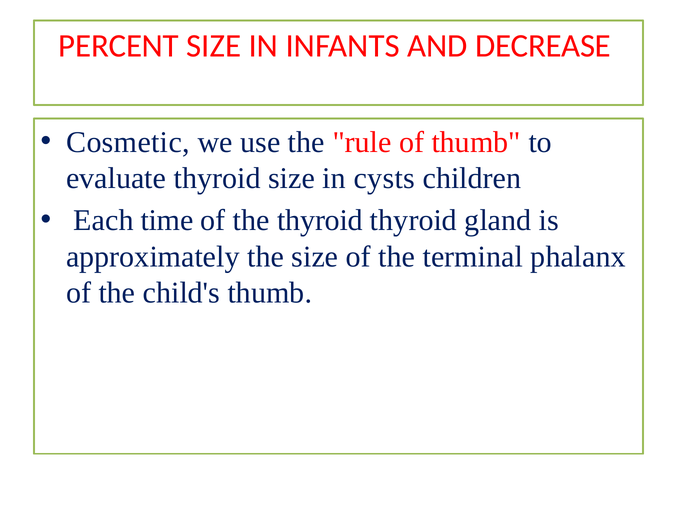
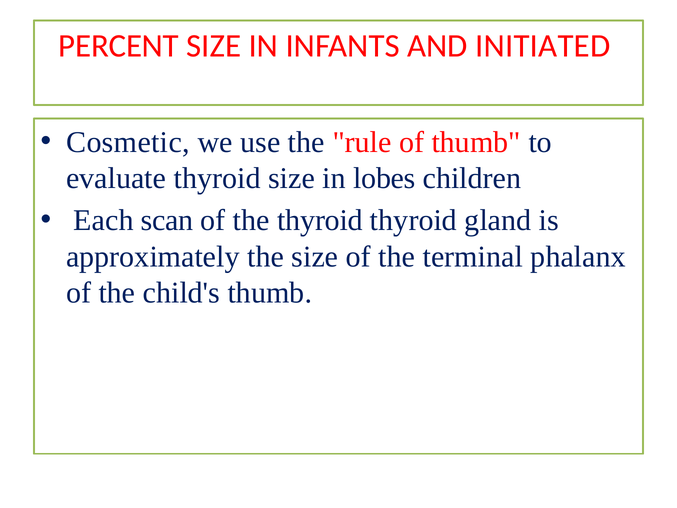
DECREASE: DECREASE -> INITIATED (543, 46)
cysts: cysts -> lobes (384, 178)
time: time -> scan (167, 220)
